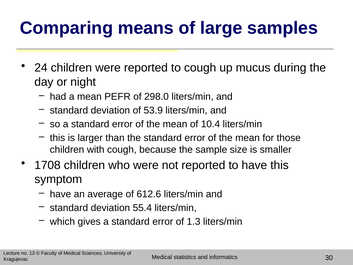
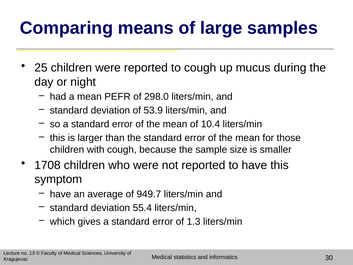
24: 24 -> 25 (41, 68)
612.6: 612.6 -> 949.7 (149, 194)
